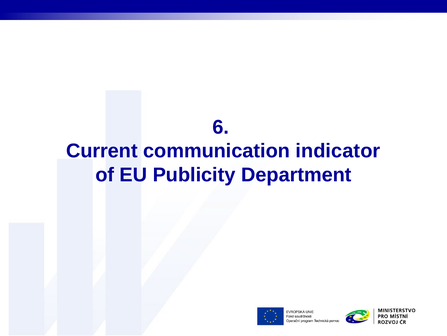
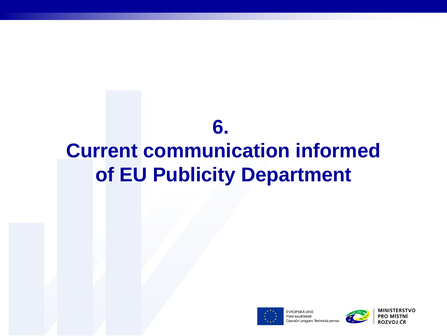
indicator: indicator -> informed (338, 151)
